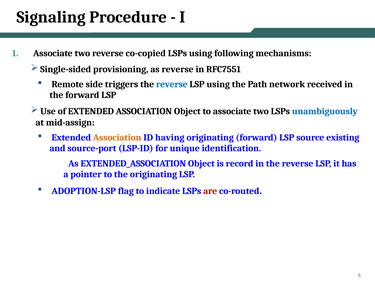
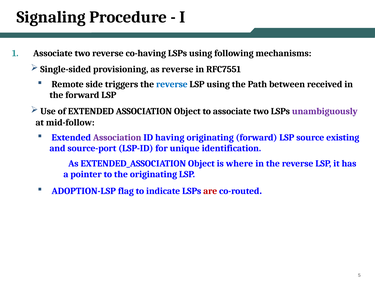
co-copied: co-copied -> co-having (146, 53)
network: network -> between (287, 84)
unambiguously colour: blue -> purple (325, 111)
mid-assign: mid-assign -> mid-follow (70, 123)
Association colour: orange -> purple (117, 138)
record: record -> where (240, 164)
